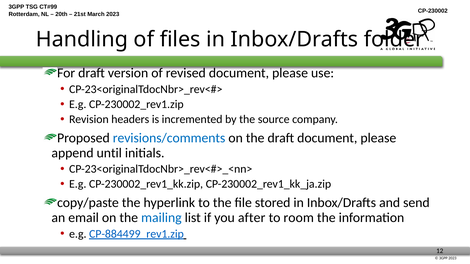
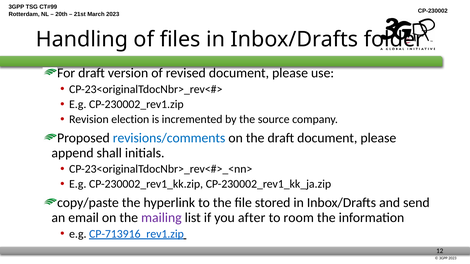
headers: headers -> election (130, 120)
until: until -> shall (109, 153)
mailing colour: blue -> purple (161, 218)
CP-884499_rev1.zip: CP-884499_rev1.zip -> CP-713916_rev1.zip (136, 234)
